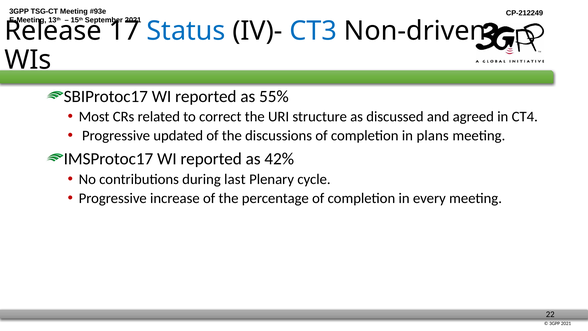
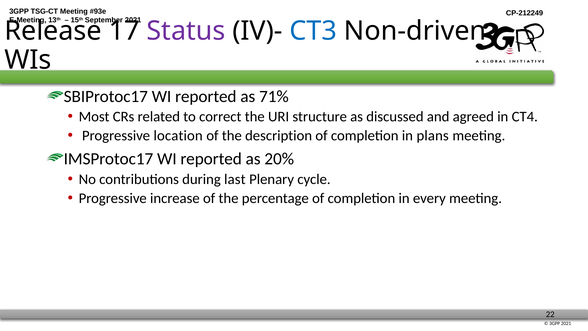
Status colour: blue -> purple (186, 31)
55%: 55% -> 71% (274, 96)
updated: updated -> location (178, 136)
discussions: discussions -> description (279, 136)
42%: 42% -> 20% (279, 159)
